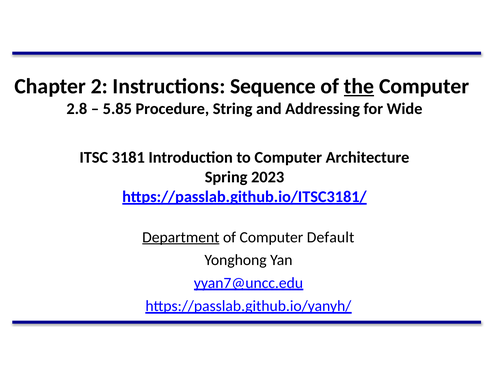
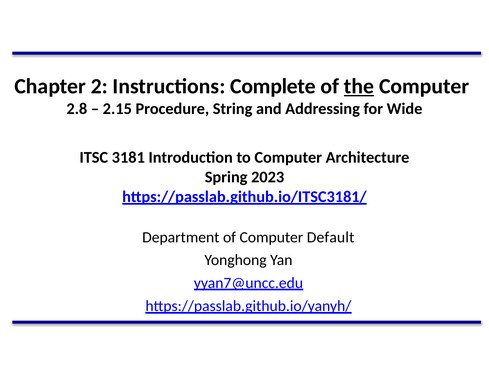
Sequence: Sequence -> Complete (273, 86)
5.85: 5.85 -> 2.15 (117, 109)
Department underline: present -> none (181, 237)
